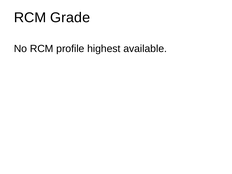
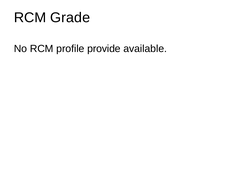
highest: highest -> provide (104, 49)
